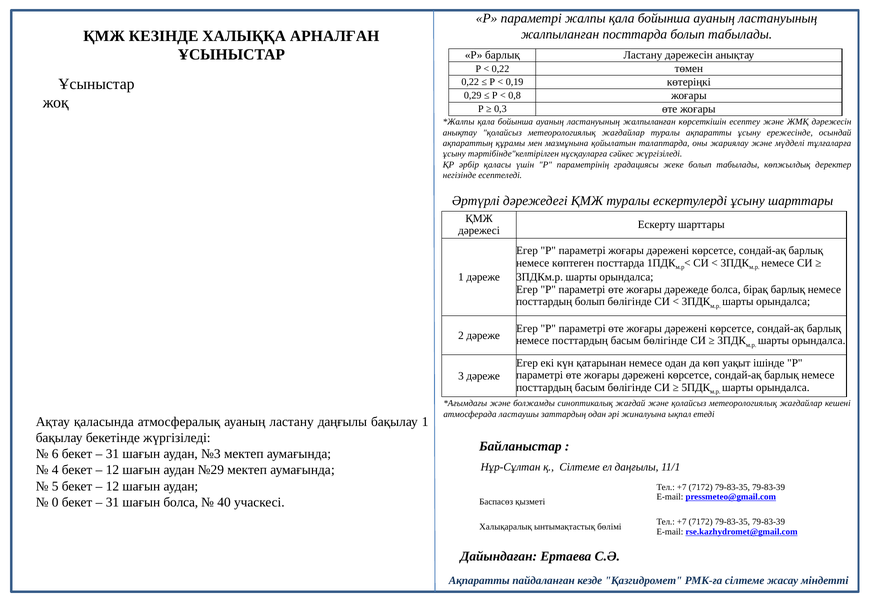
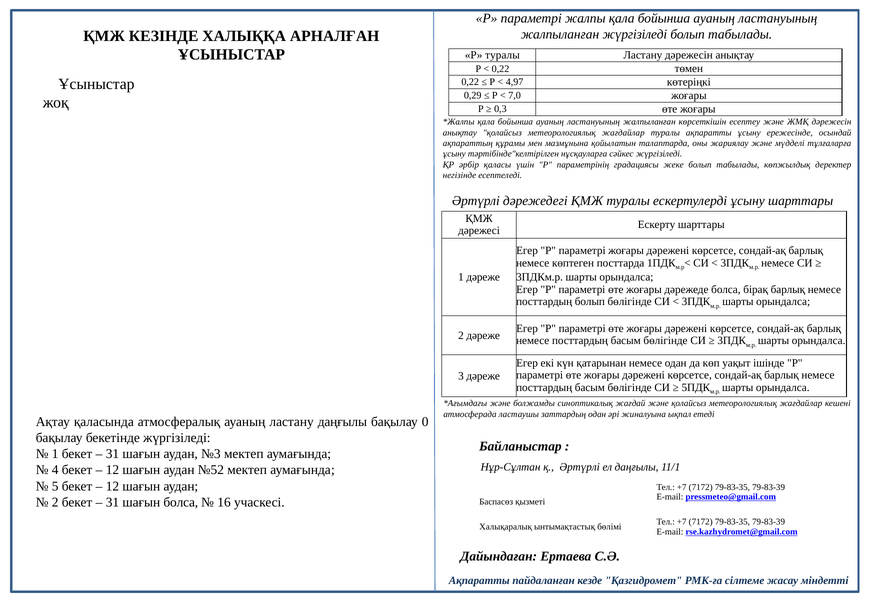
жалпыланған посттарда: посттарда -> жүргізіледі (635, 34)
Р барлық: барлық -> туралы (502, 55)
0,19: 0,19 -> 4,97 (515, 82)
0,8: 0,8 -> 7,0 (515, 96)
бақылау 1: 1 -> 0 (425, 422)
6: 6 -> 1 (55, 454)
қ Сілтеме: Сілтеме -> Әртүрлі (580, 467)
№29: №29 -> №52 (211, 470)
0: 0 -> 2 (55, 502)
40: 40 -> 16 (224, 502)
